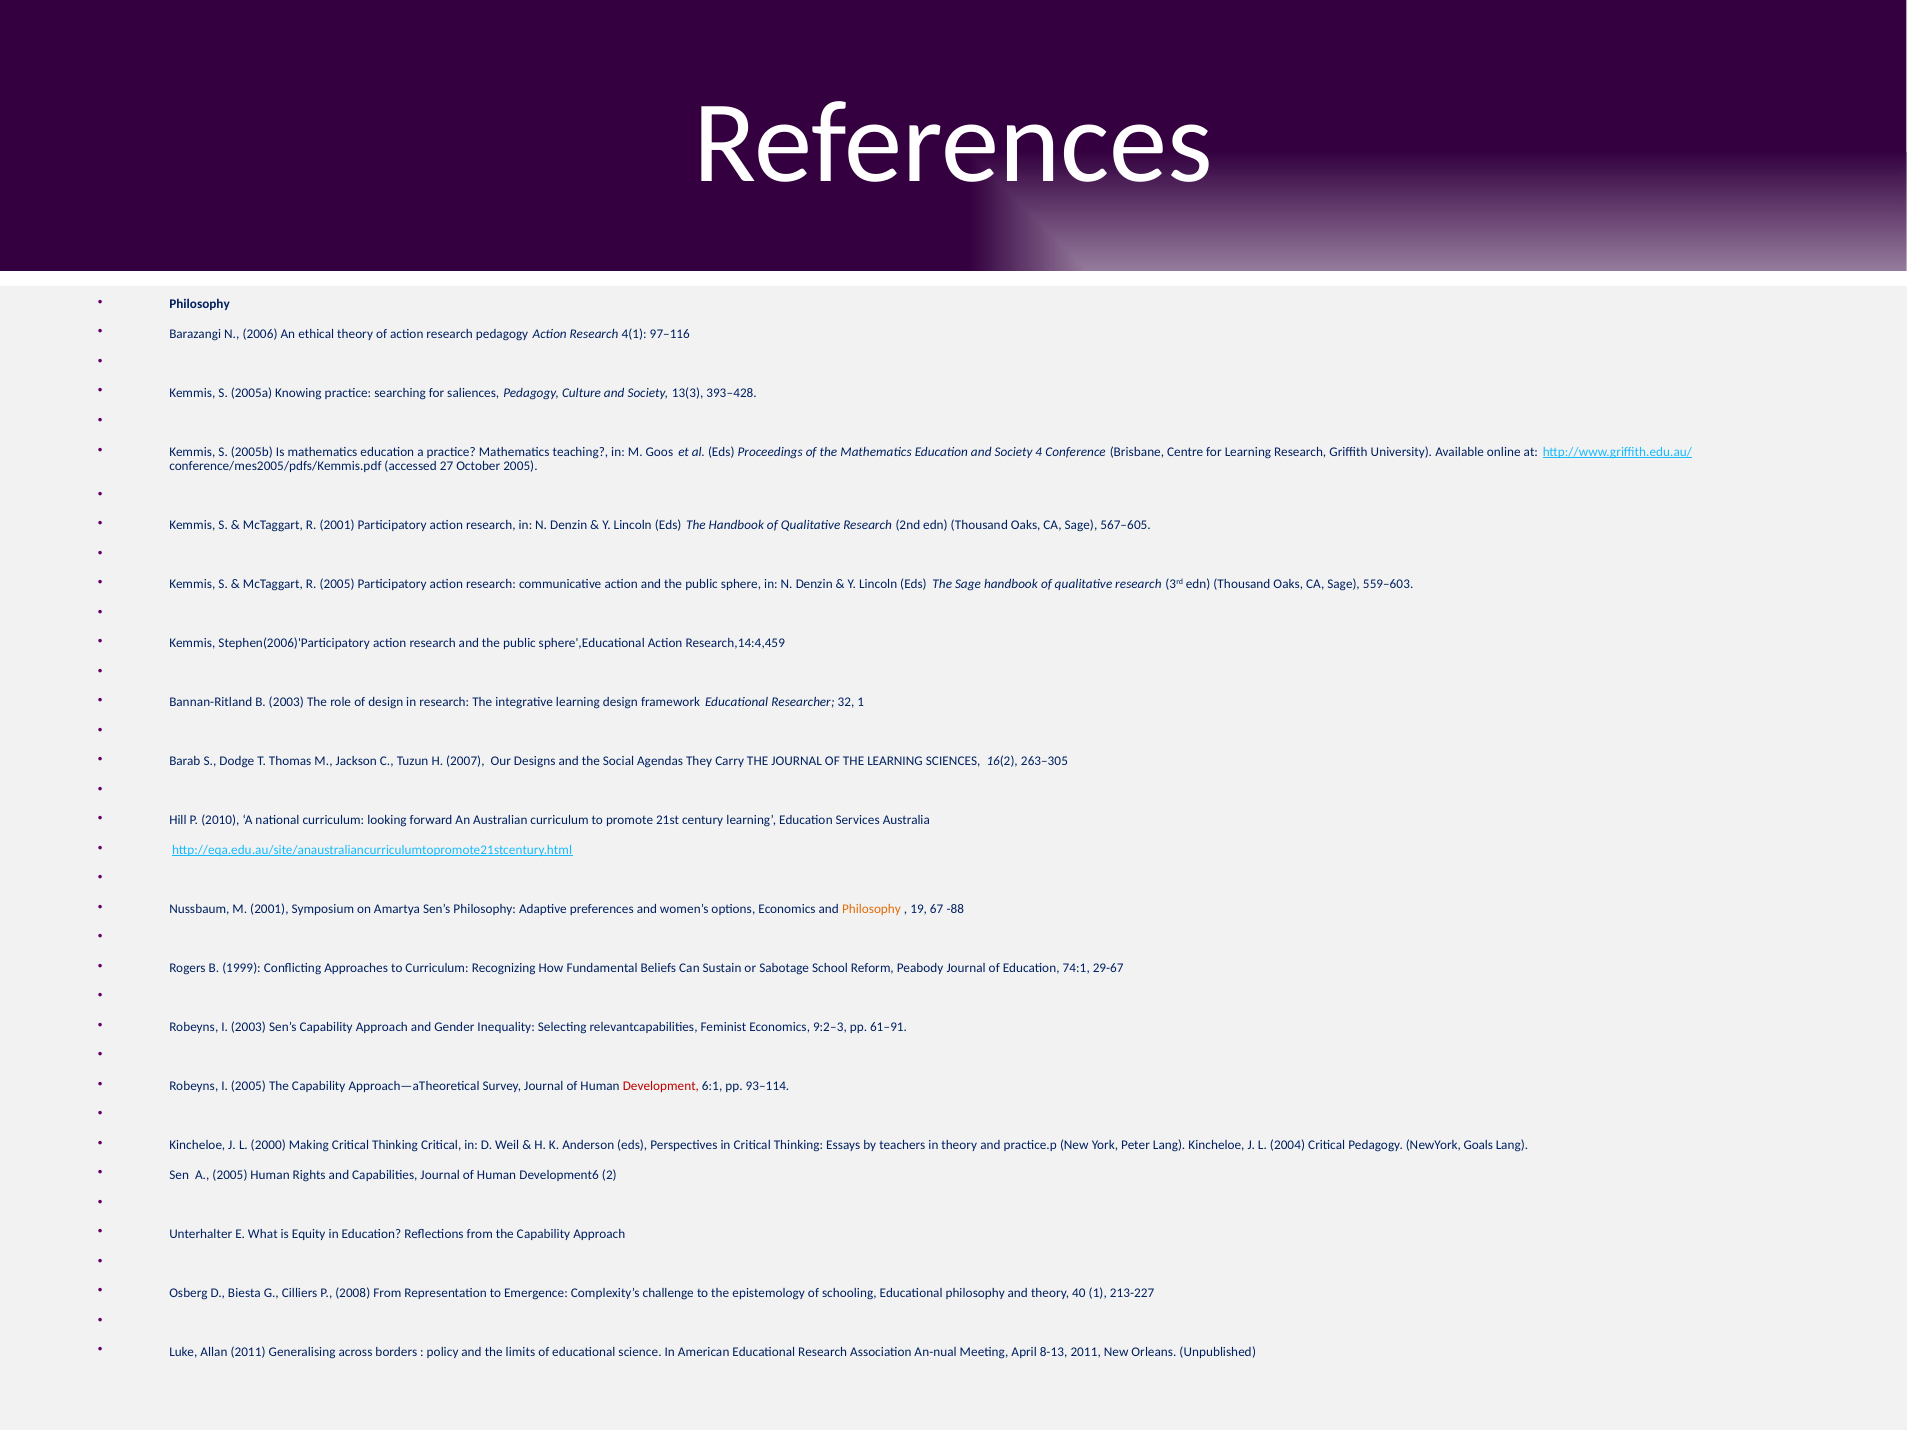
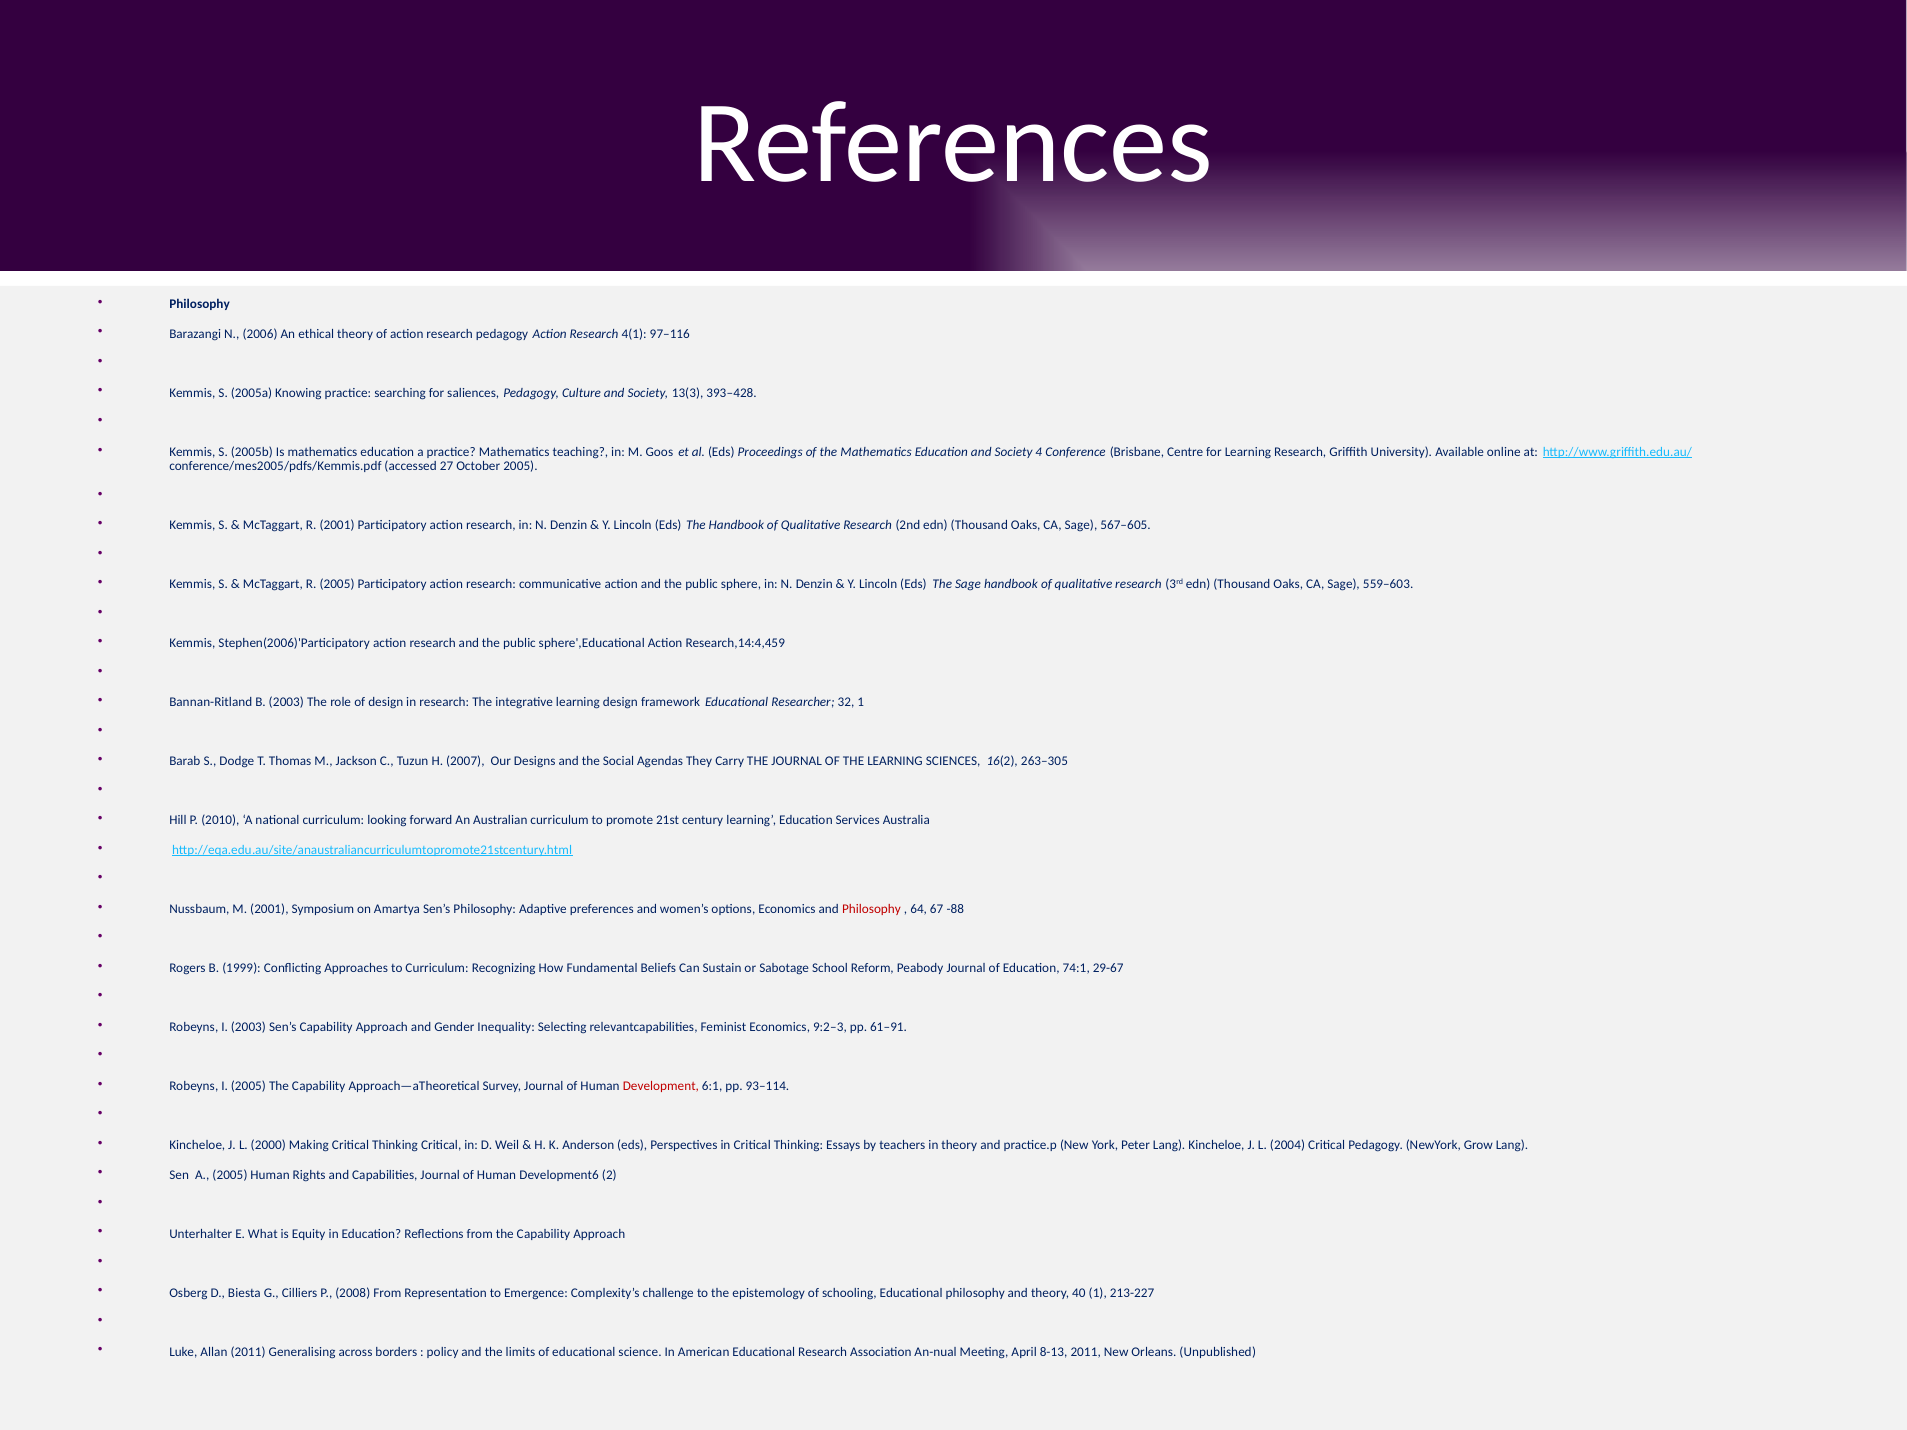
Philosophy colour: orange -> red (871, 909)
19: 19 -> 64 (919, 909)
Goals: Goals -> Grow (1478, 1145)
